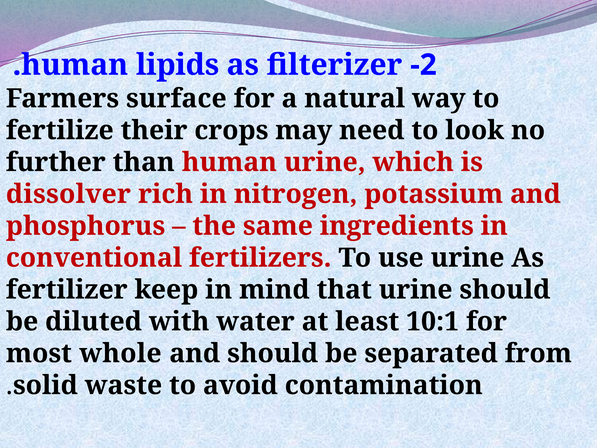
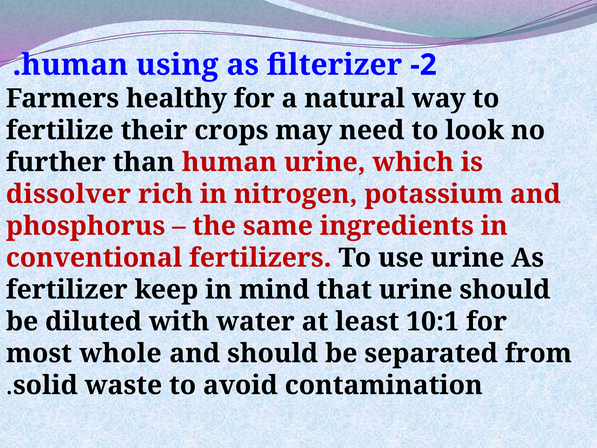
lipids: lipids -> using (177, 65)
surface: surface -> healthy (176, 98)
